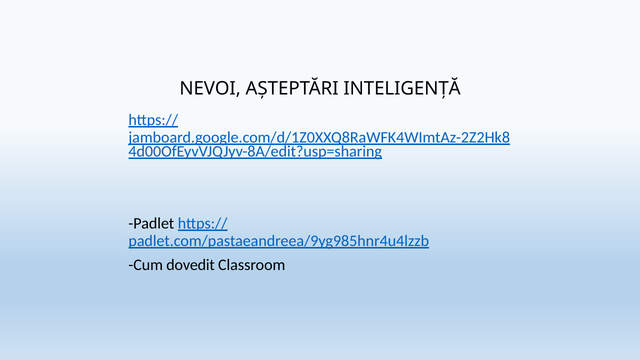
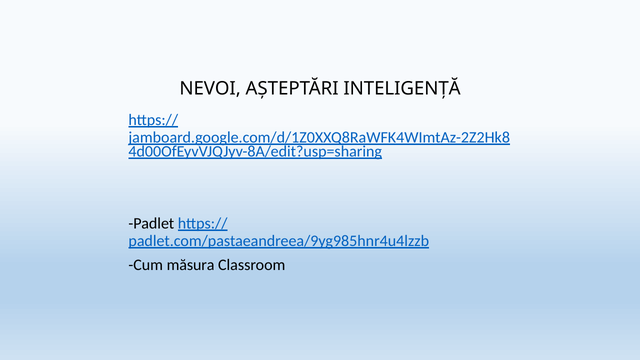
dovedit: dovedit -> măsura (191, 265)
